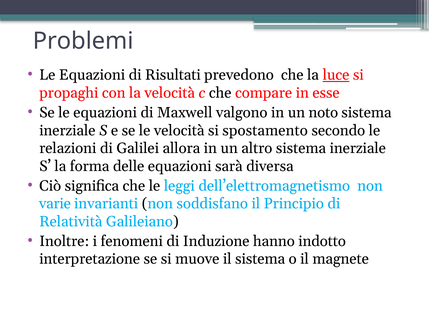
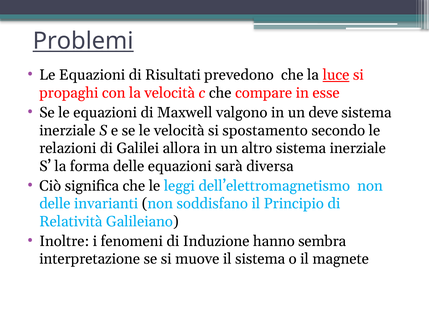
Problemi underline: none -> present (83, 41)
noto: noto -> deve (323, 112)
varie: varie -> delle (55, 204)
indotto: indotto -> sembra (322, 241)
